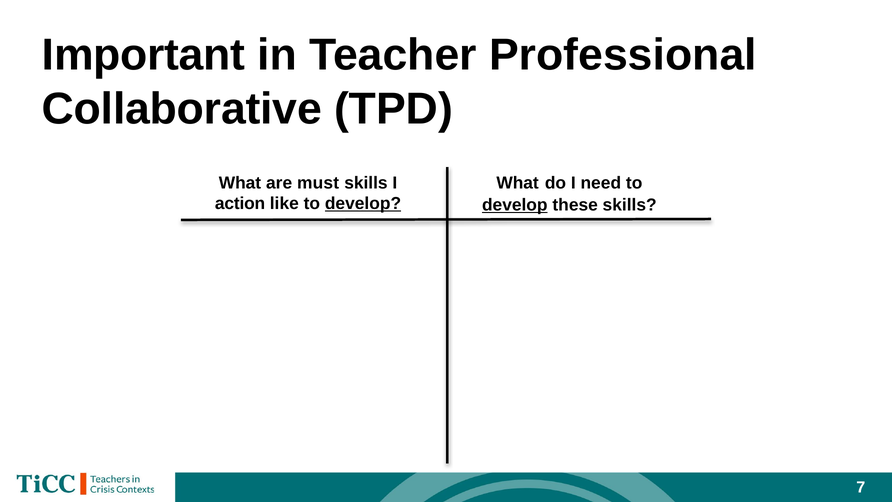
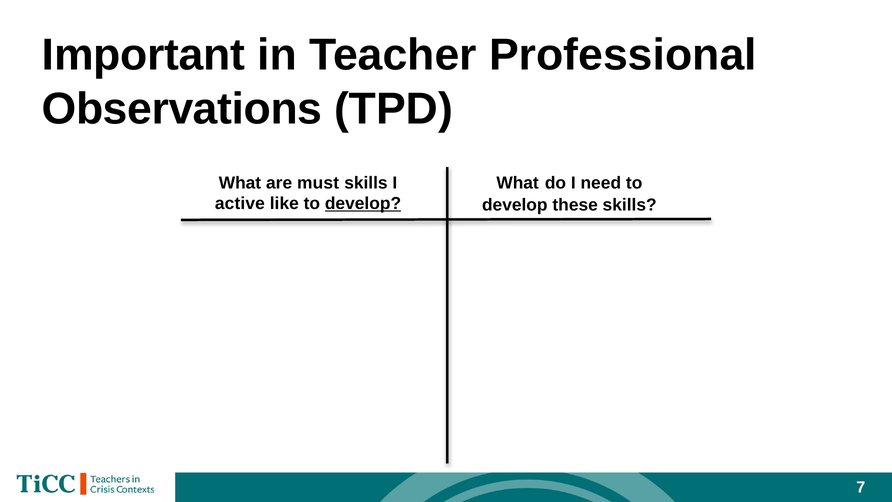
Collaborative: Collaborative -> Observations (182, 109)
action: action -> active (240, 204)
develop underline: present -> none (515, 205)
